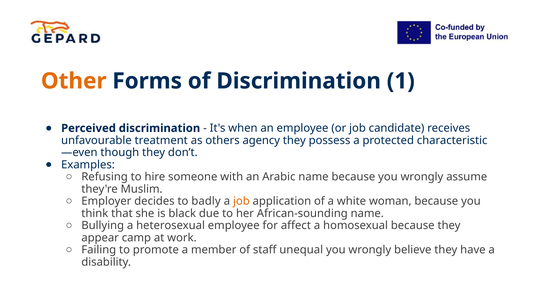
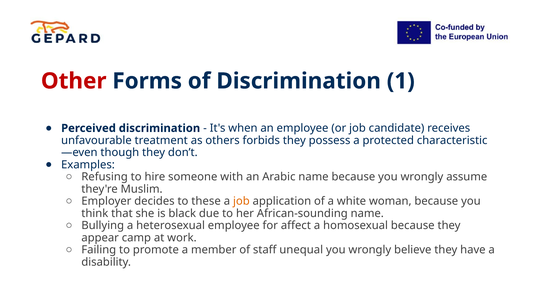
Other colour: orange -> red (74, 81)
agency: agency -> forbids (261, 140)
badly: badly -> these (206, 201)
